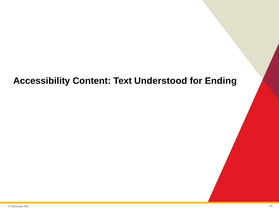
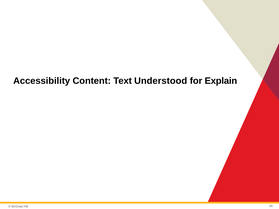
Ending: Ending -> Explain (221, 81)
